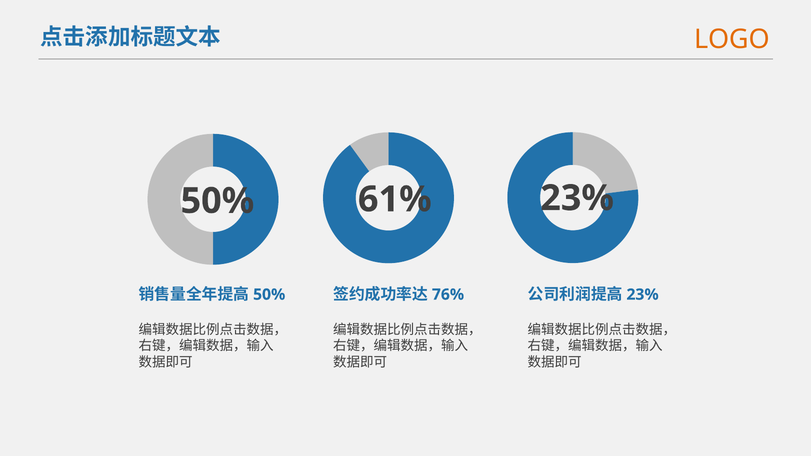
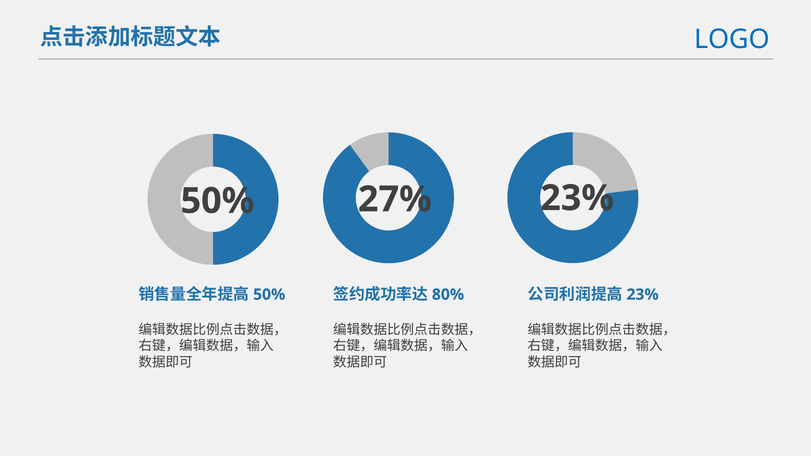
LOGO colour: orange -> blue (732, 39)
61%: 61% -> 27% (395, 199)
76%: 76% -> 80% (448, 295)
